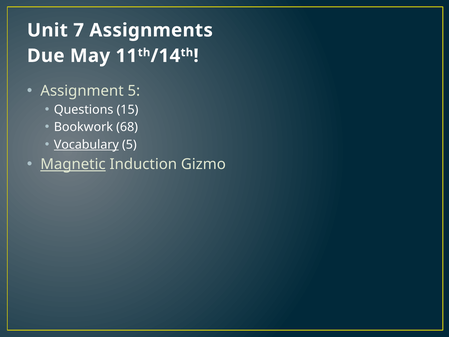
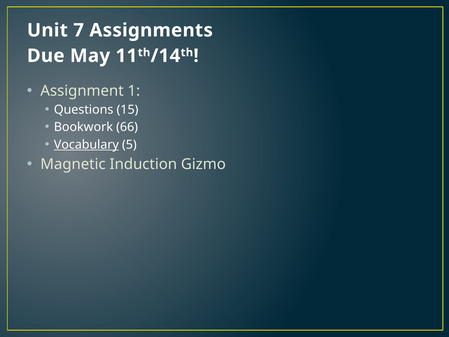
Assignment 5: 5 -> 1 (134, 91)
68: 68 -> 66 (127, 127)
Magnetic underline: present -> none (73, 164)
